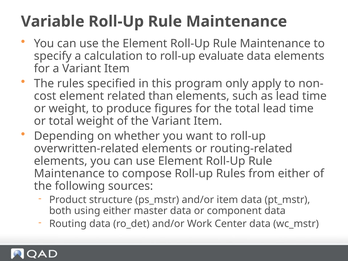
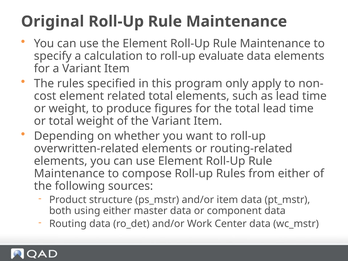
Variable: Variable -> Original (53, 22)
related than: than -> total (161, 96)
